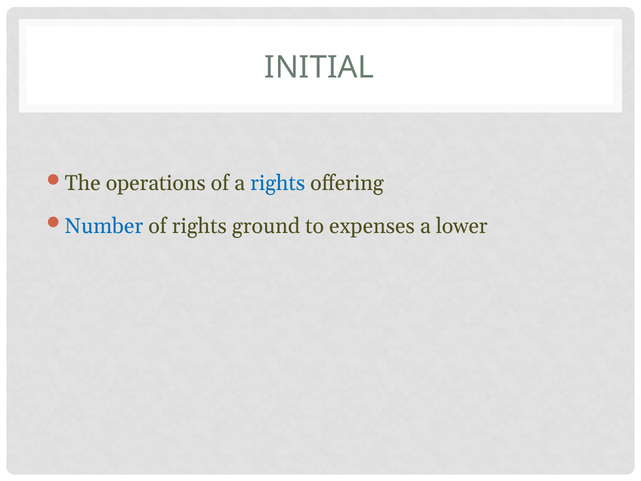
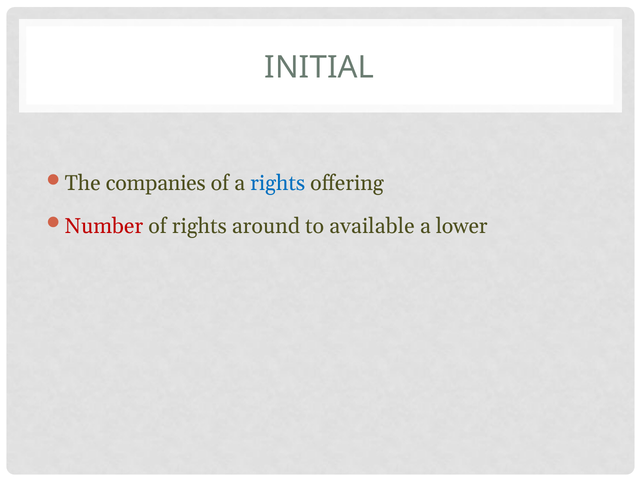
operations: operations -> companies (156, 183)
Number colour: blue -> red (104, 226)
ground: ground -> around (266, 226)
expenses: expenses -> available (372, 226)
